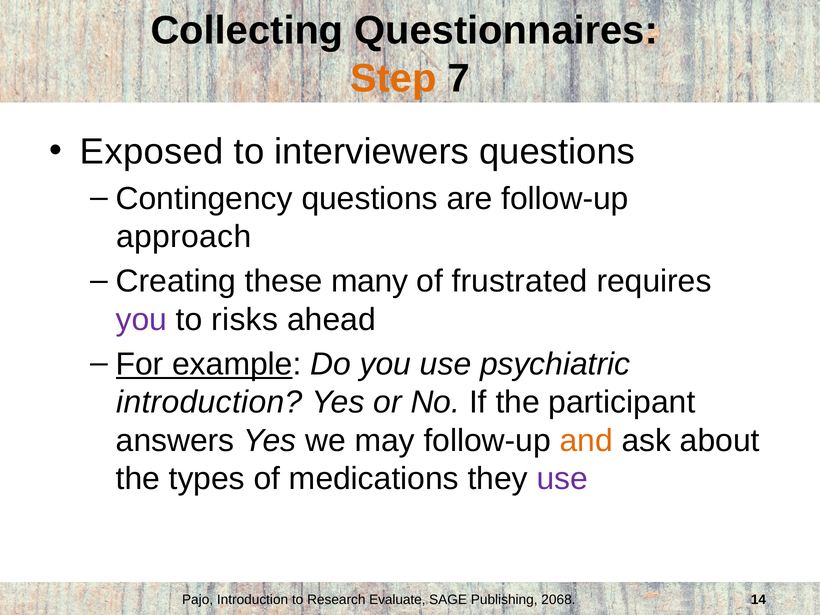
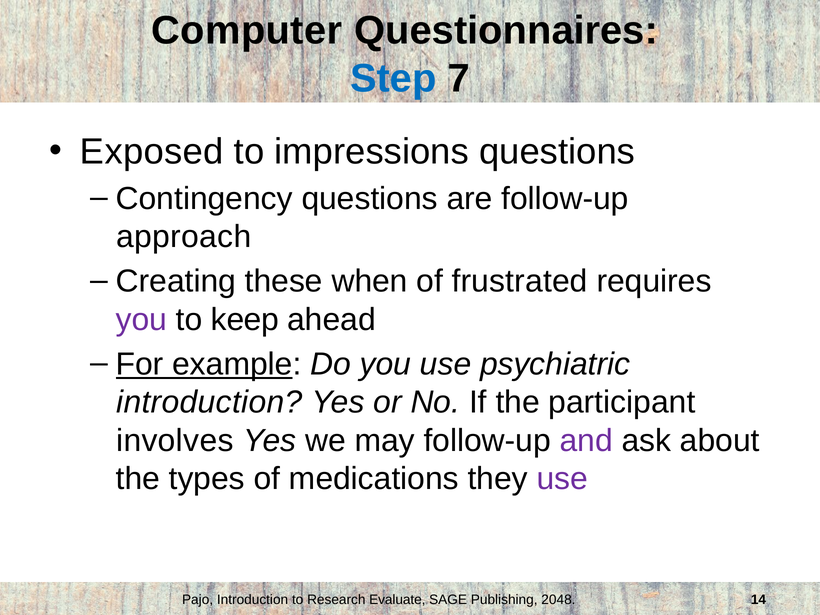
Collecting: Collecting -> Computer (247, 31)
Step colour: orange -> blue (393, 79)
interviewers: interviewers -> impressions (372, 152)
many: many -> when (370, 281)
risks: risks -> keep (245, 320)
answers: answers -> involves (175, 441)
and colour: orange -> purple (586, 441)
2068: 2068 -> 2048 (558, 600)
